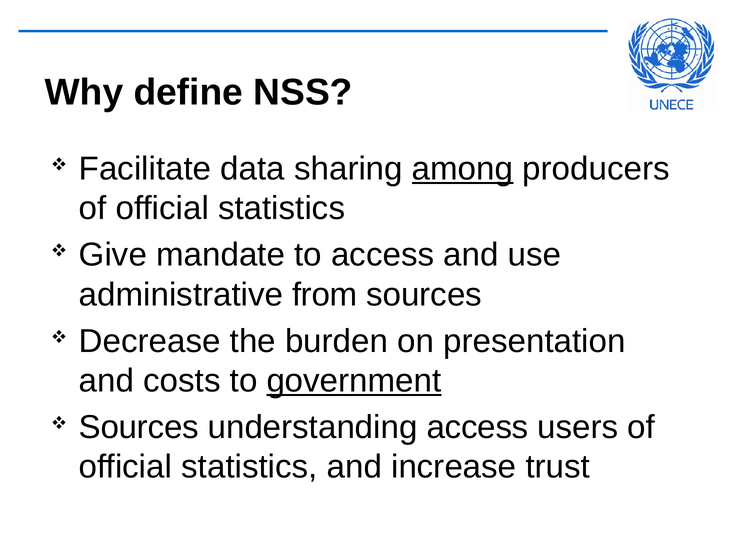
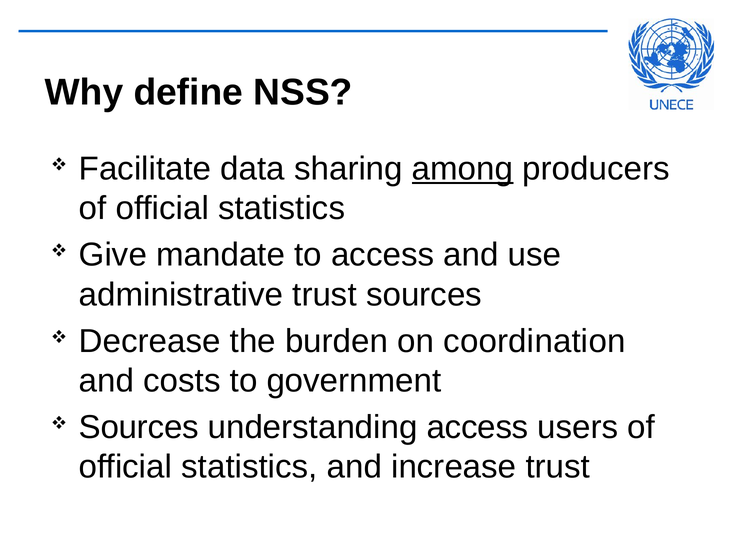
administrative from: from -> trust (325, 295)
presentation: presentation -> coordination (534, 341)
government underline: present -> none (354, 381)
